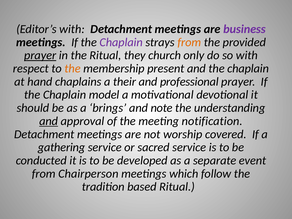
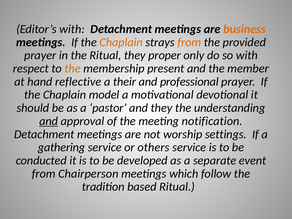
business colour: purple -> orange (245, 29)
Chaplain colour: purple -> orange (121, 42)
prayer underline: present -> none (40, 55)
church: church -> proper (165, 55)
and the chaplain: chaplain -> member (248, 68)
chaplains: chaplains -> reflective (78, 82)
brings: brings -> pastor (108, 108)
and note: note -> they (162, 108)
covered: covered -> settings (226, 134)
sacred: sacred -> others (153, 147)
